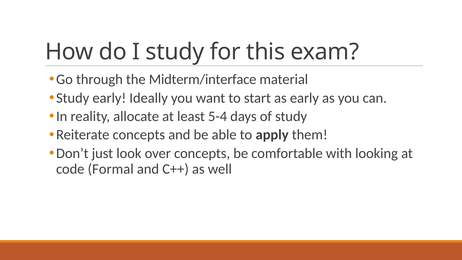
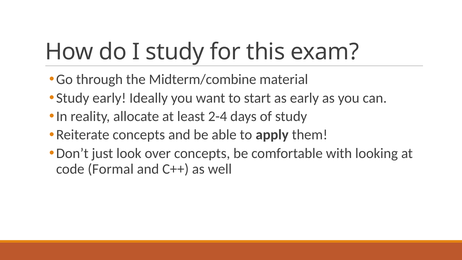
Midterm/interface: Midterm/interface -> Midterm/combine (203, 79)
5-4: 5-4 -> 2-4 (218, 116)
